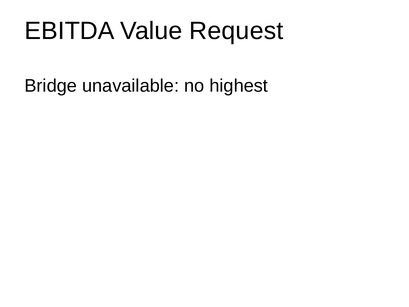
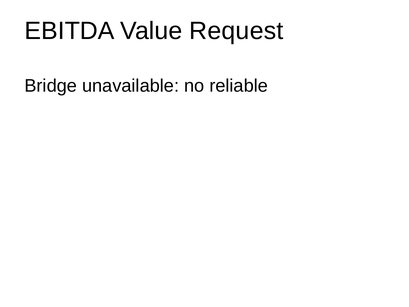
highest: highest -> reliable (239, 86)
